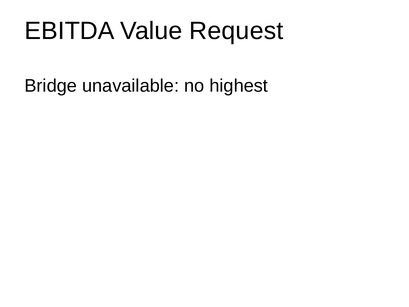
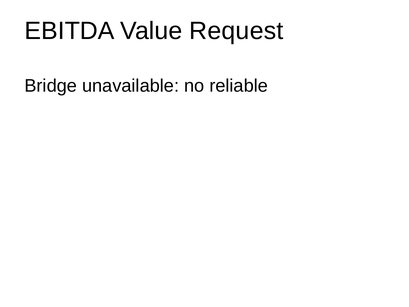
highest: highest -> reliable (239, 86)
